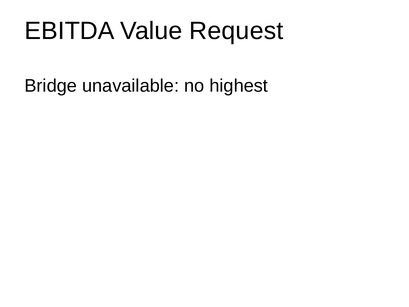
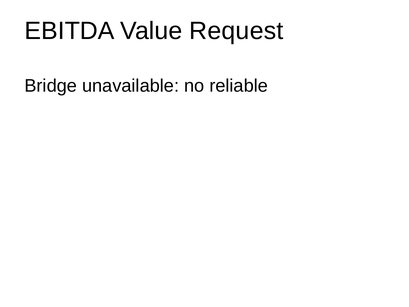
highest: highest -> reliable (239, 86)
